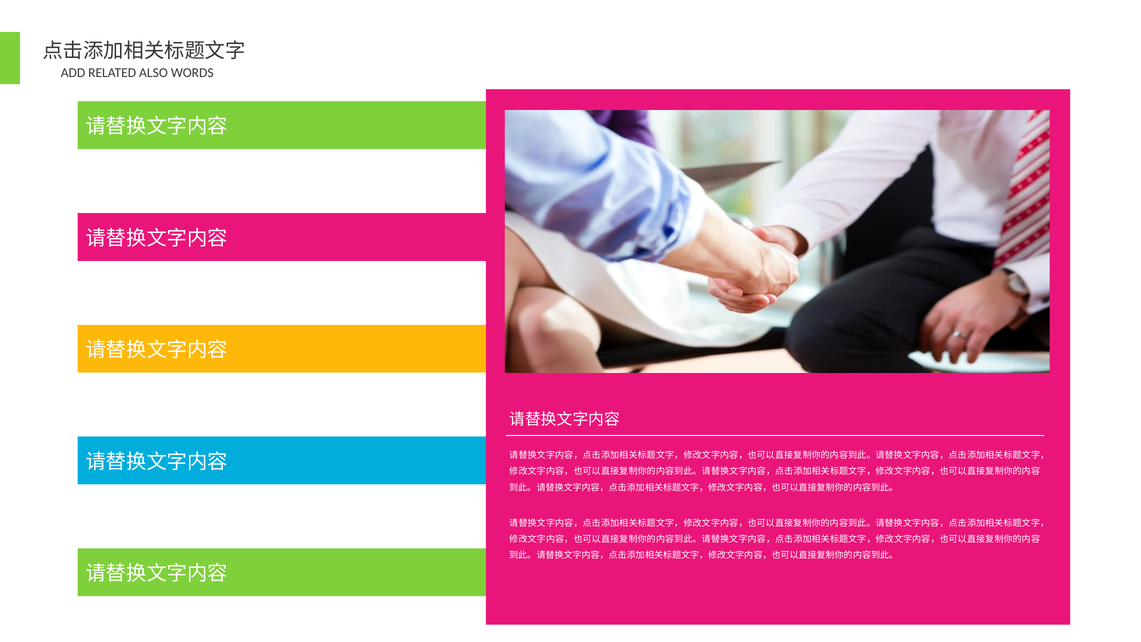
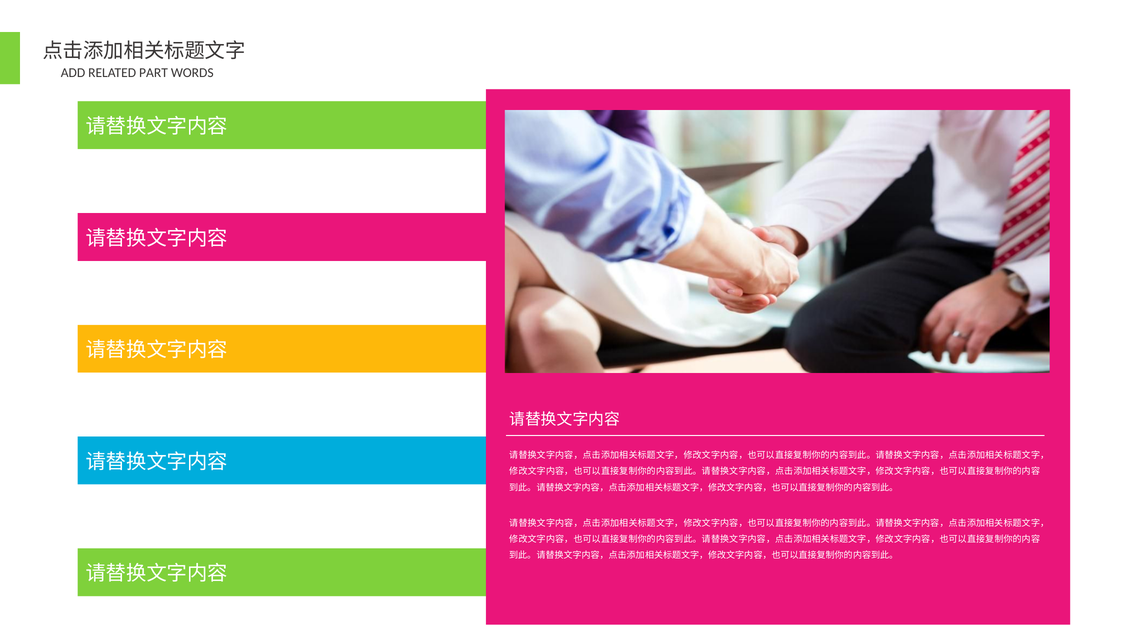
ALSO: ALSO -> PART (153, 73)
